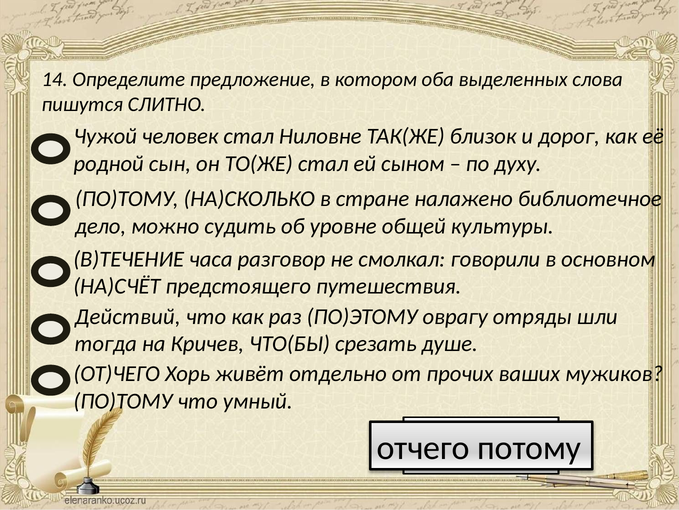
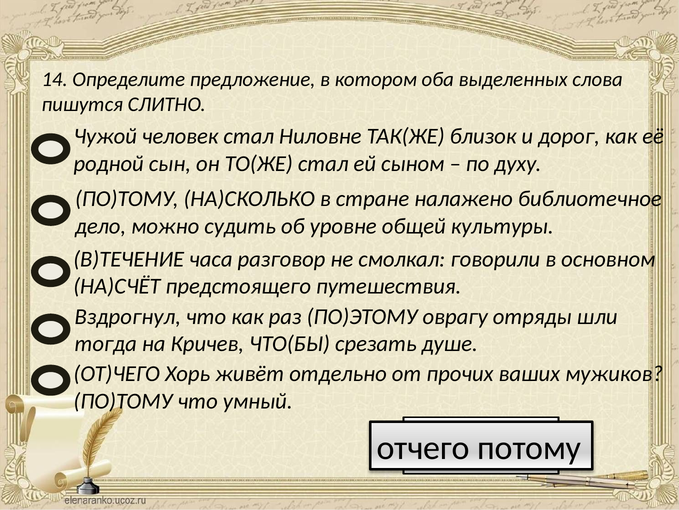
Действий: Действий -> Вздрогнул (128, 316)
